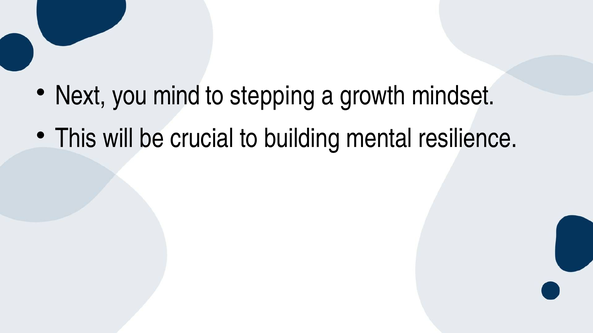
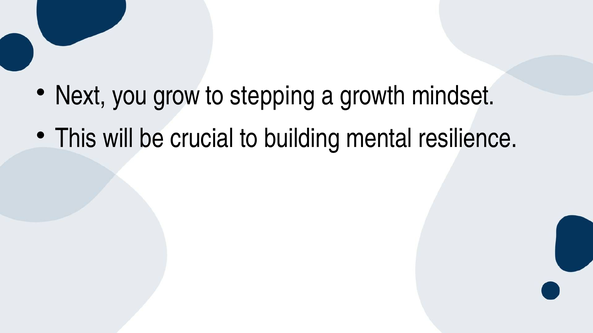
mind: mind -> grow (177, 96)
